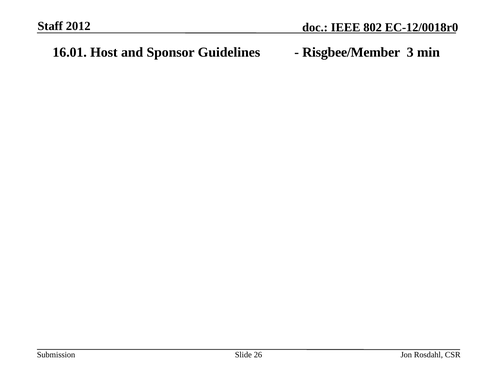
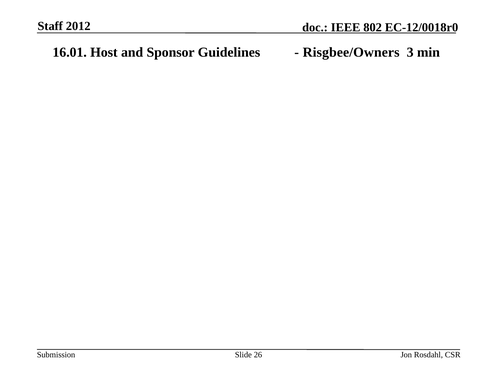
Risgbee/Member: Risgbee/Member -> Risgbee/Owners (351, 52)
